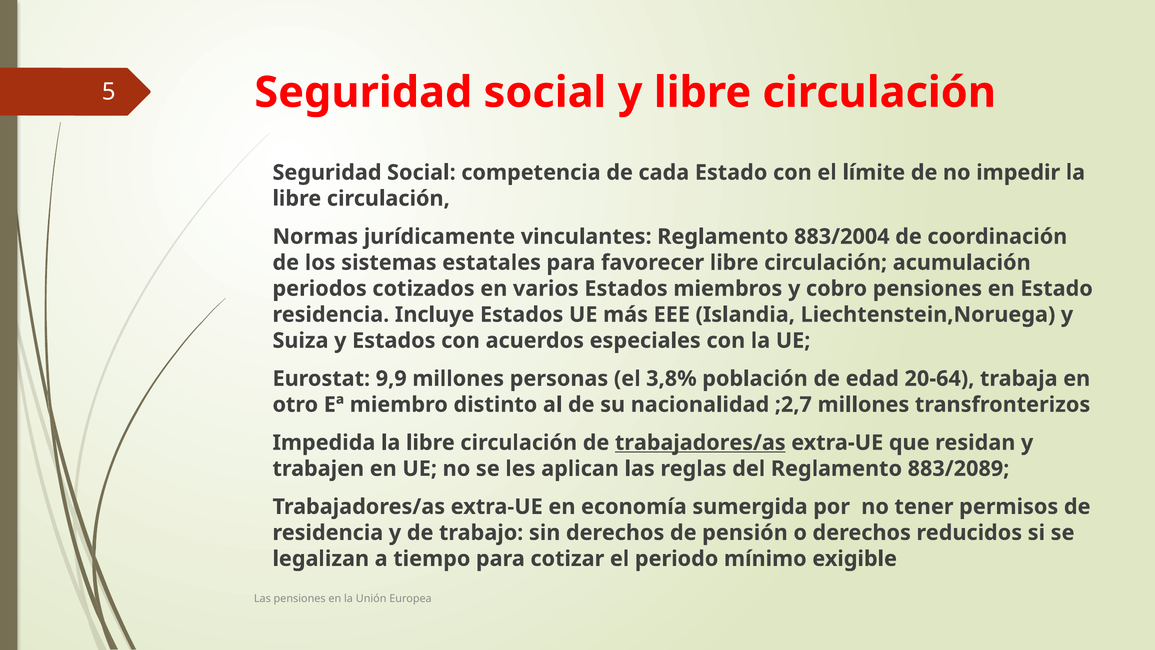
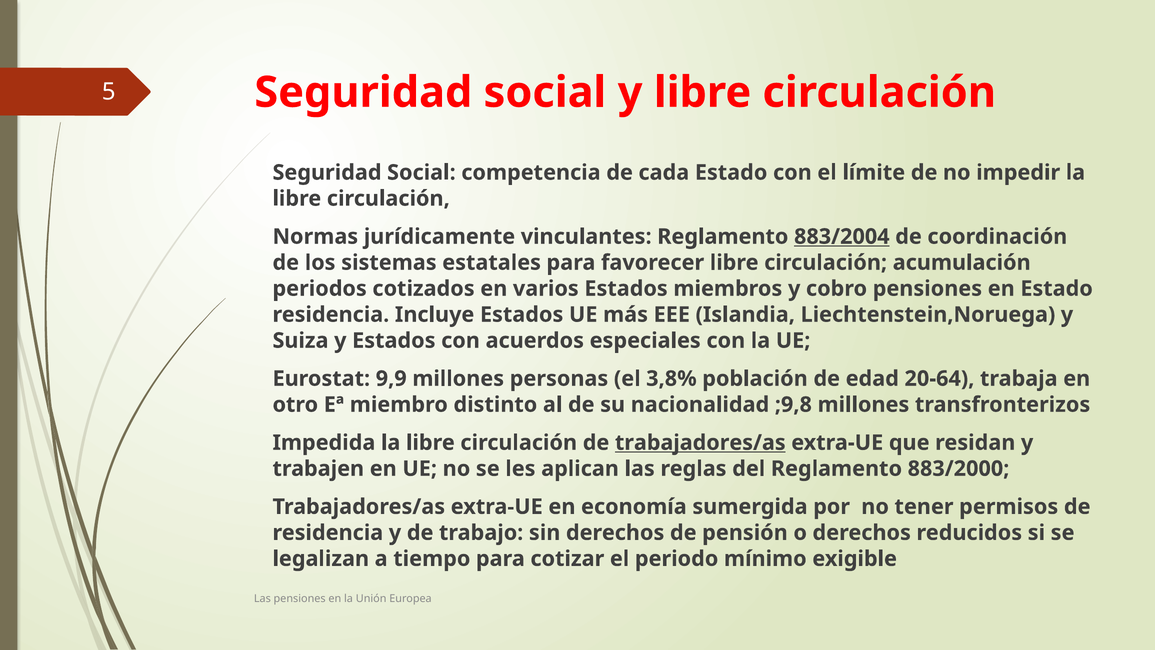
883/2004 underline: none -> present (842, 236)
;2,7: ;2,7 -> ;9,8 (793, 404)
883/2089: 883/2089 -> 883/2000 (958, 468)
